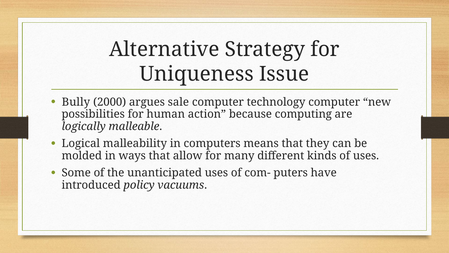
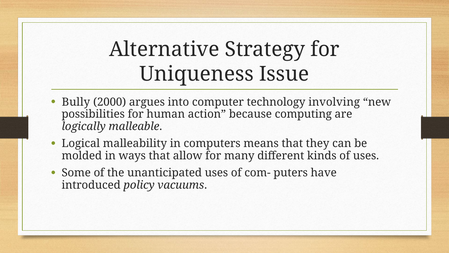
sale: sale -> into (178, 102)
technology computer: computer -> involving (334, 102)
